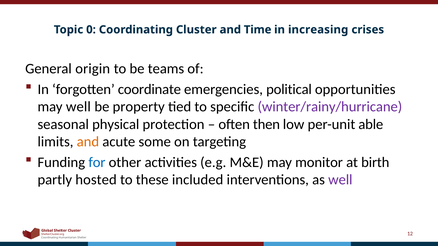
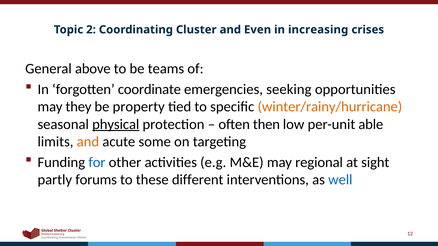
0: 0 -> 2 (91, 30)
Time: Time -> Even (258, 30)
origin: origin -> above (93, 69)
political: political -> seeking (289, 89)
may well: well -> they (79, 107)
winter/rainy/hurricane colour: purple -> orange (330, 107)
physical underline: none -> present (116, 124)
monitor: monitor -> regional (319, 162)
birth: birth -> sight (375, 162)
hosted: hosted -> forums (96, 180)
included: included -> different (198, 180)
well colour: purple -> blue (340, 180)
